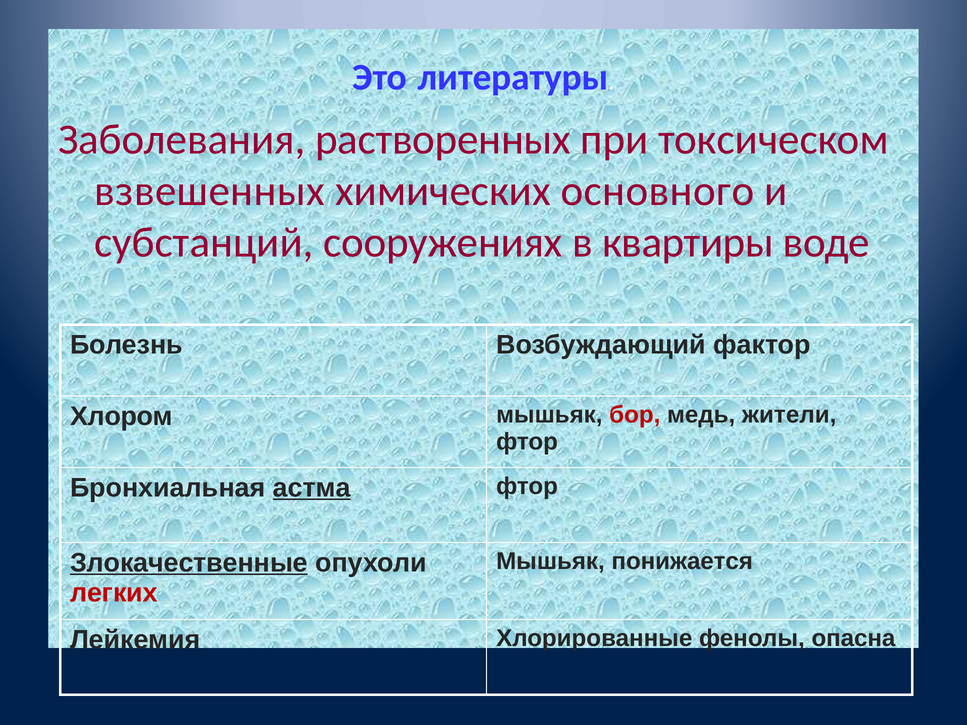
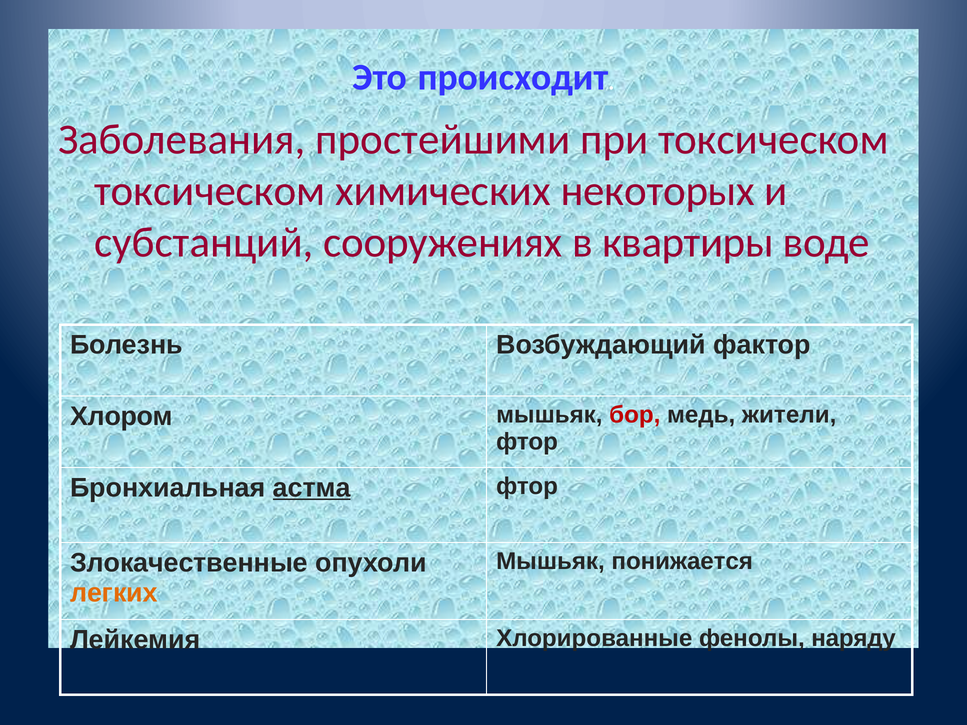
литературы: литературы -> происходит (513, 78)
растворенных: растворенных -> простейшими (443, 139)
взвешенных: взвешенных -> токсическом (210, 191)
основного: основного -> некоторых (658, 191)
Злокачественные underline: present -> none (189, 563)
легких colour: red -> orange (114, 593)
опасна: опасна -> наряду (854, 638)
